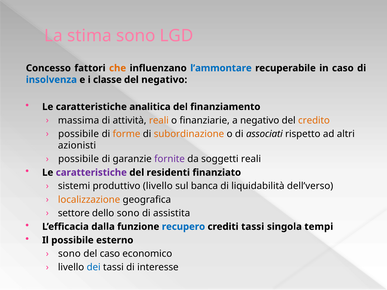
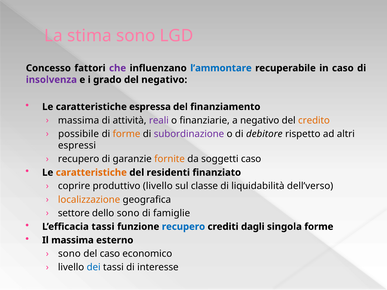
che colour: orange -> purple (118, 68)
insolvenza colour: blue -> purple (51, 80)
classe: classe -> grado (107, 80)
analitica: analitica -> espressa (150, 107)
reali colour: orange -> purple (159, 120)
subordinazione colour: orange -> purple (189, 134)
associati: associati -> debitore (264, 134)
azionisti: azionisti -> espressi (77, 146)
possibile: possibile -> recupero (79, 159)
fornite colour: purple -> orange (170, 159)
soggetti reali: reali -> caso (251, 159)
caratteristiche colour: purple -> orange (91, 173)
sistemi: sistemi -> coprire (74, 186)
banca: banca -> classe (204, 186)
assistita: assistita -> famiglie (172, 213)
L’efficacia dalla: dalla -> tassi (103, 227)
crediti tassi: tassi -> dagli (253, 227)
singola tempi: tempi -> forme (319, 227)
Il possibile: possibile -> massima (72, 240)
